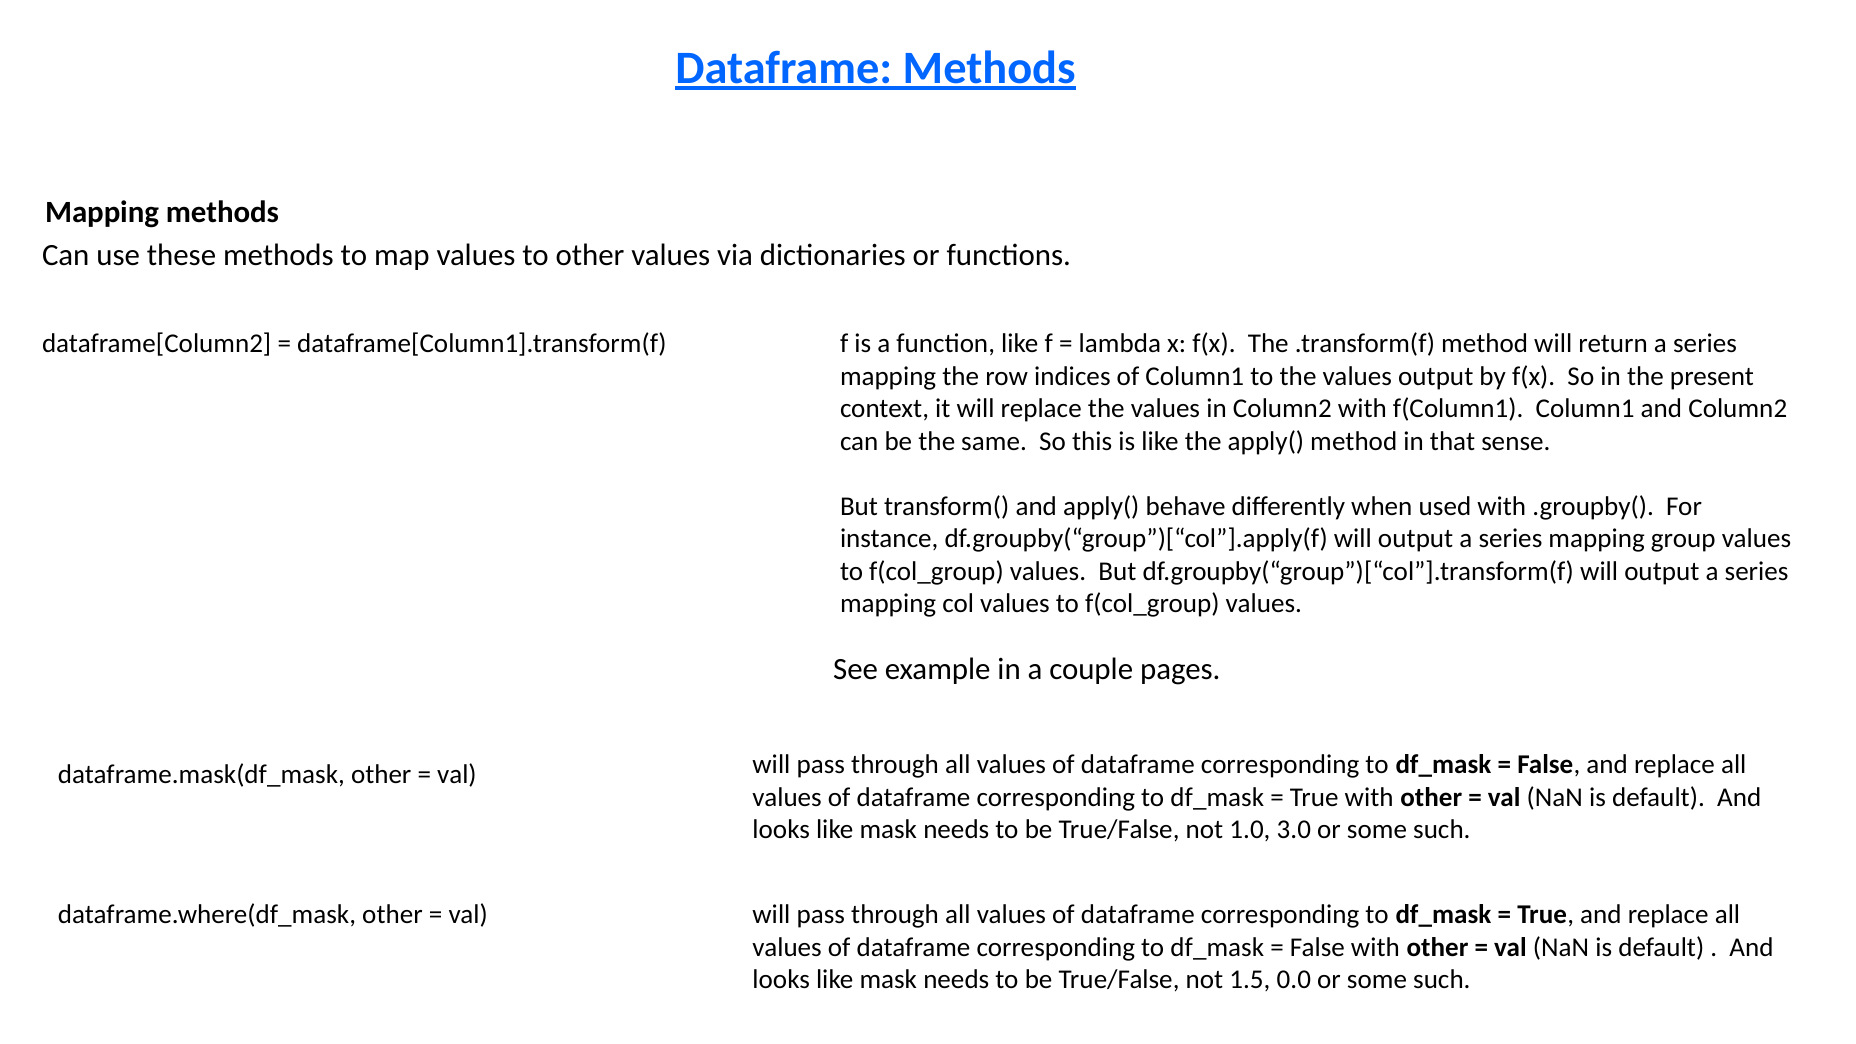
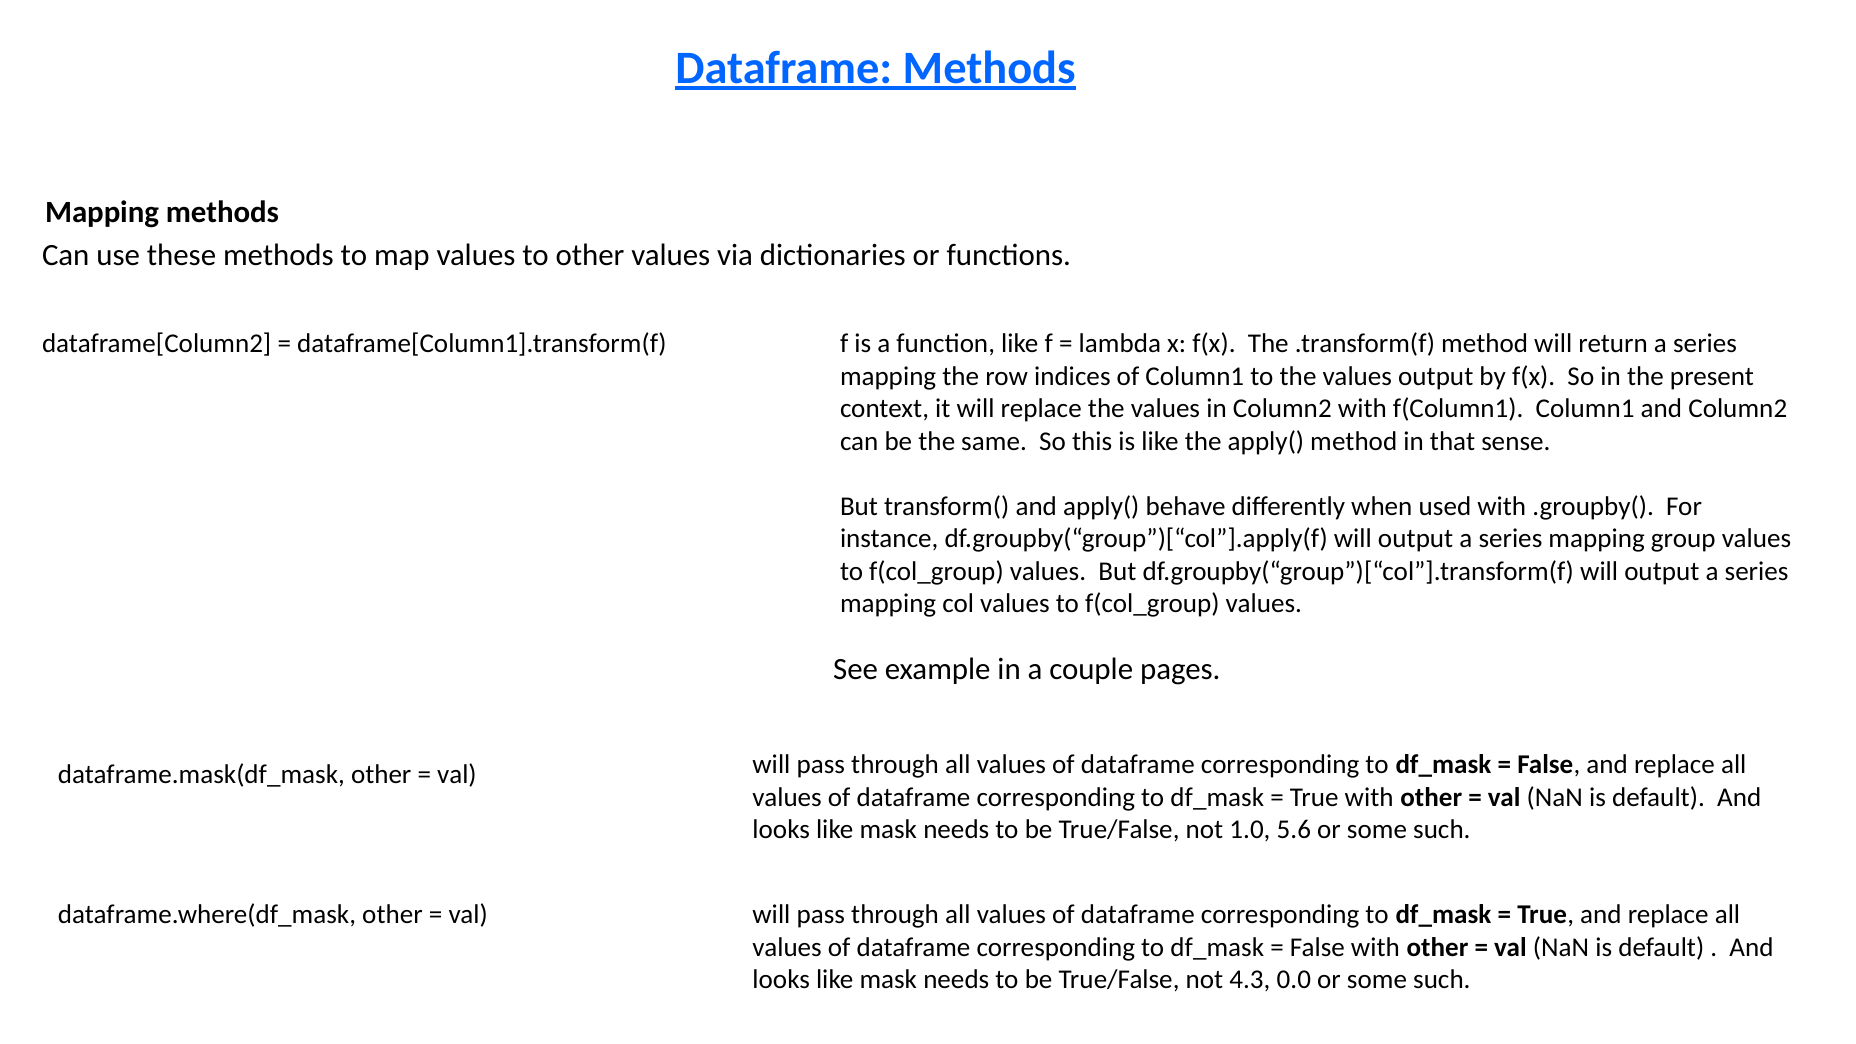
3.0: 3.0 -> 5.6 (1294, 830)
1.5: 1.5 -> 4.3 (1250, 980)
